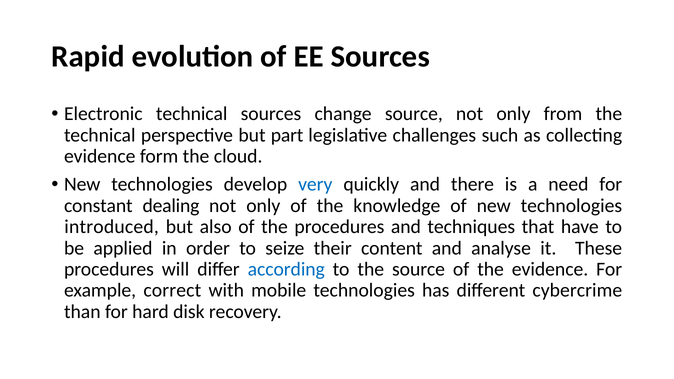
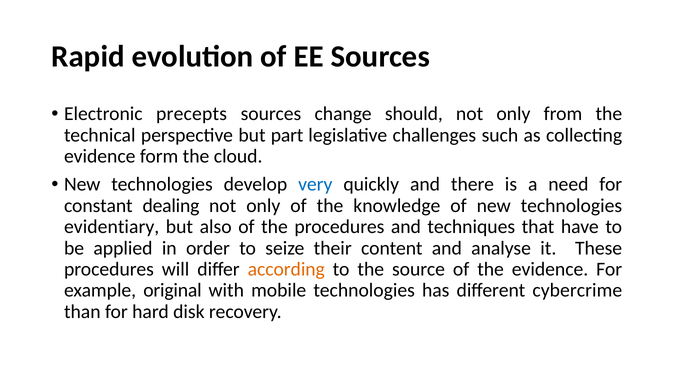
Electronic technical: technical -> precepts (192, 114)
change source: source -> should (414, 114)
introduced: introduced -> evidentiary (112, 227)
according colour: blue -> orange (286, 269)
correct: correct -> original (172, 290)
